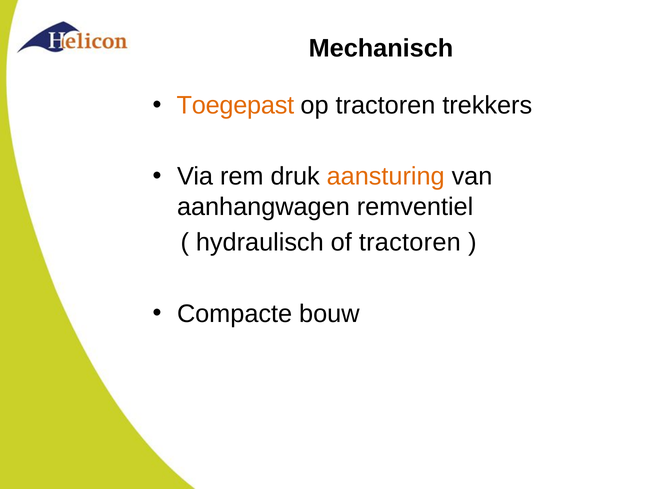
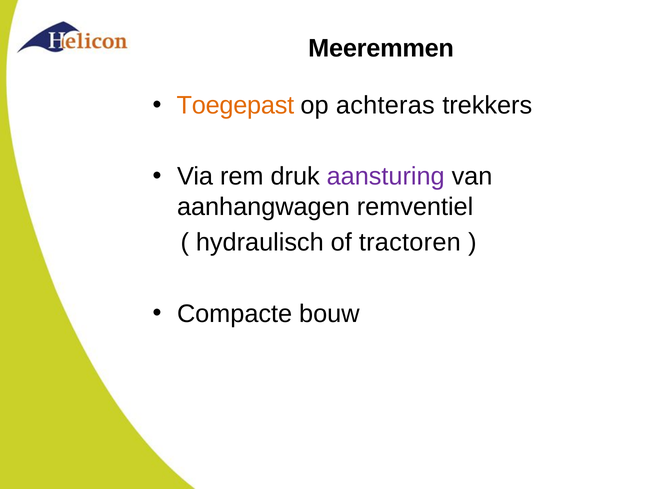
Mechanisch: Mechanisch -> Meeremmen (381, 48)
op tractoren: tractoren -> achteras (385, 105)
aansturing colour: orange -> purple (386, 176)
